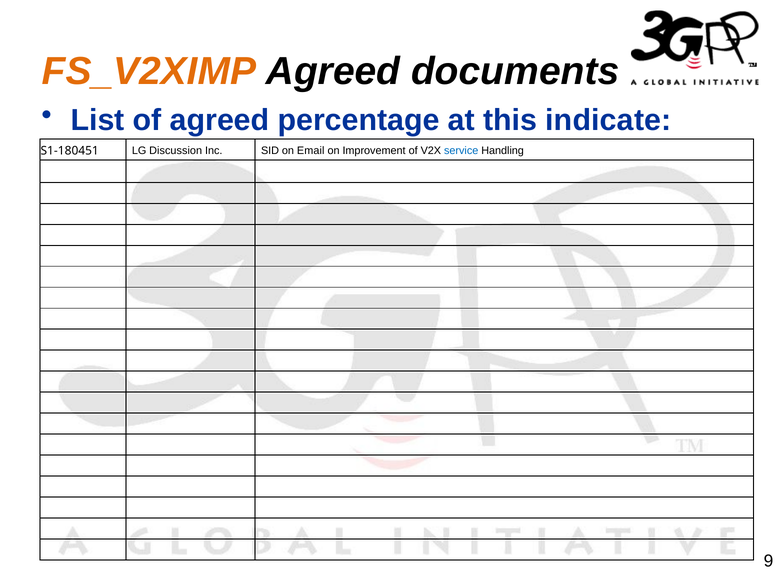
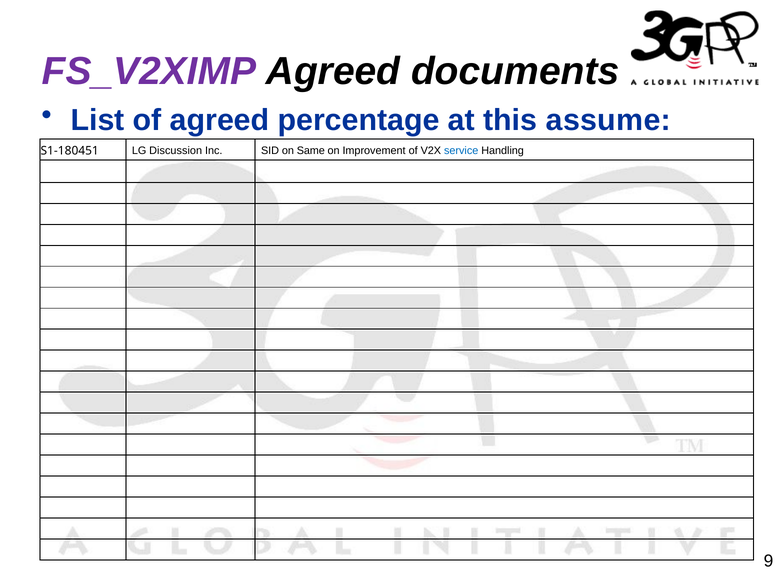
FS_V2XIMP colour: orange -> purple (149, 72)
indicate: indicate -> assume (608, 120)
Email: Email -> Same (311, 151)
